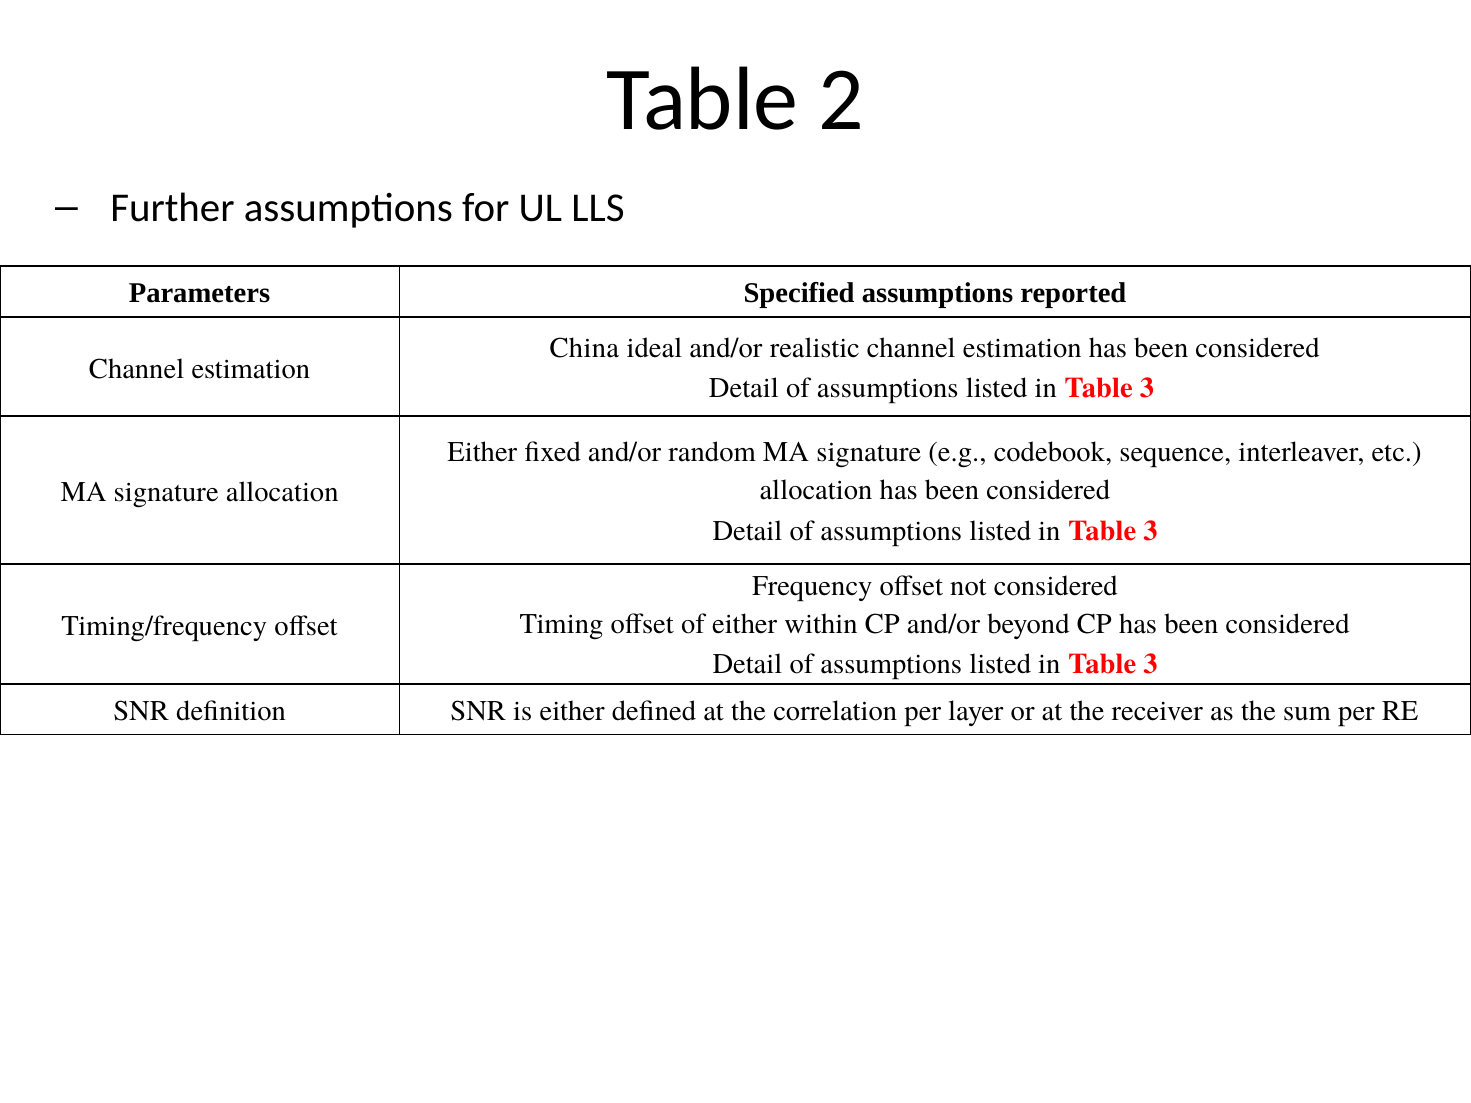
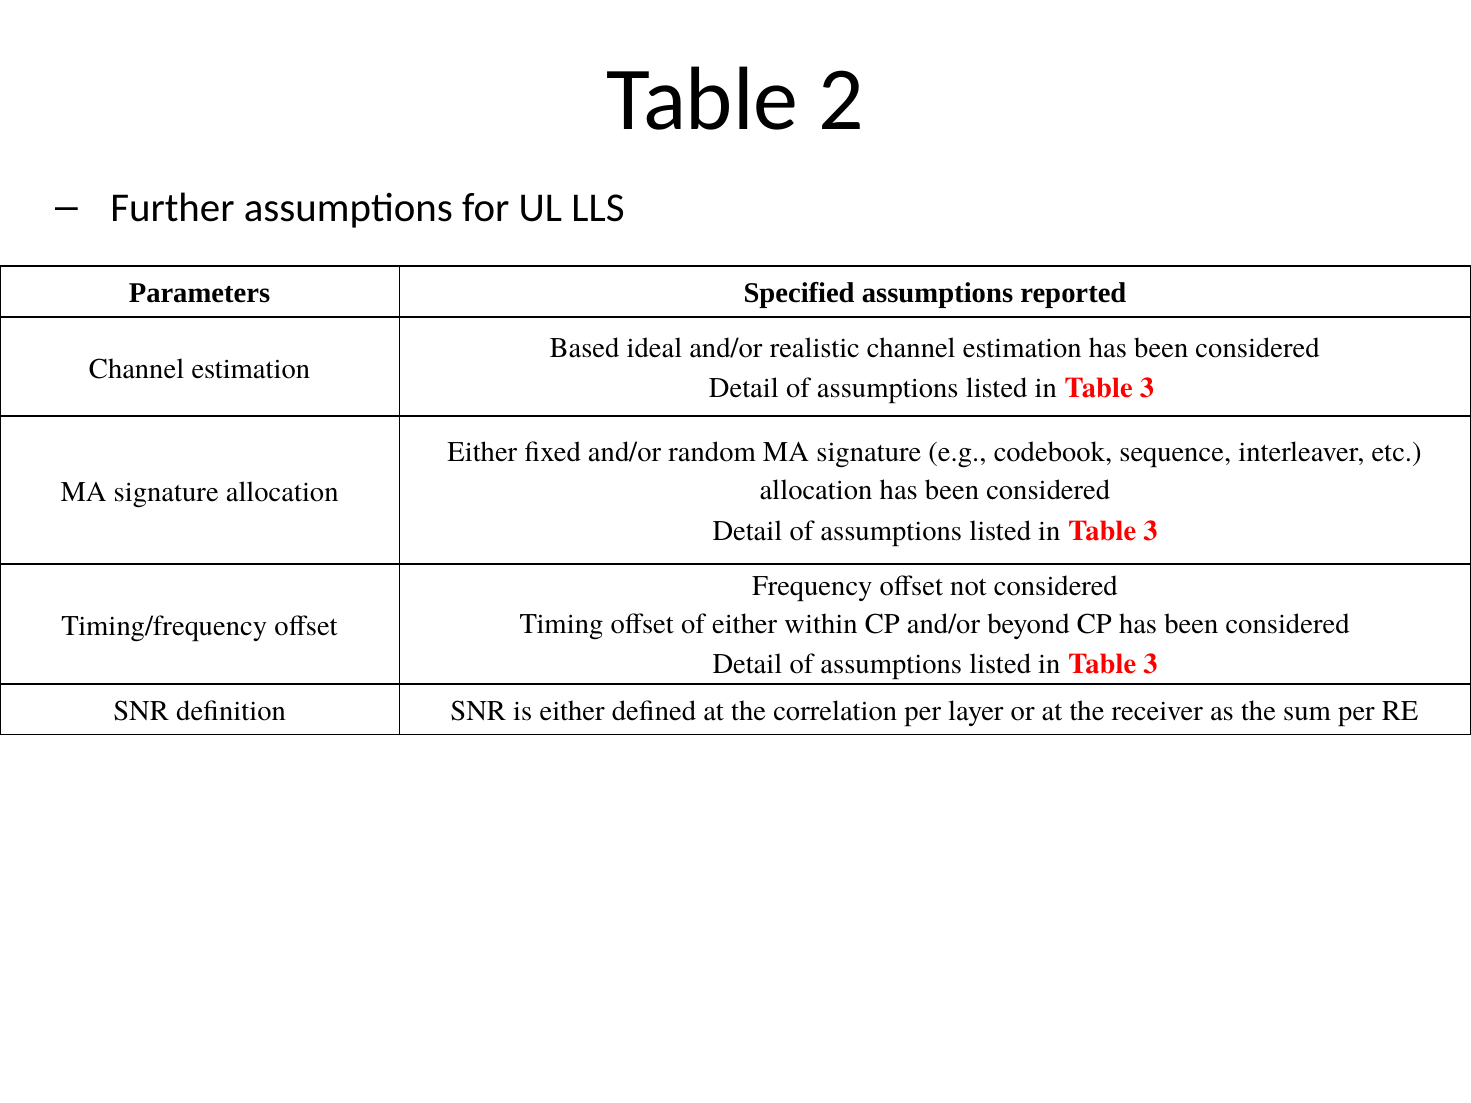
China: China -> Based (584, 348)
